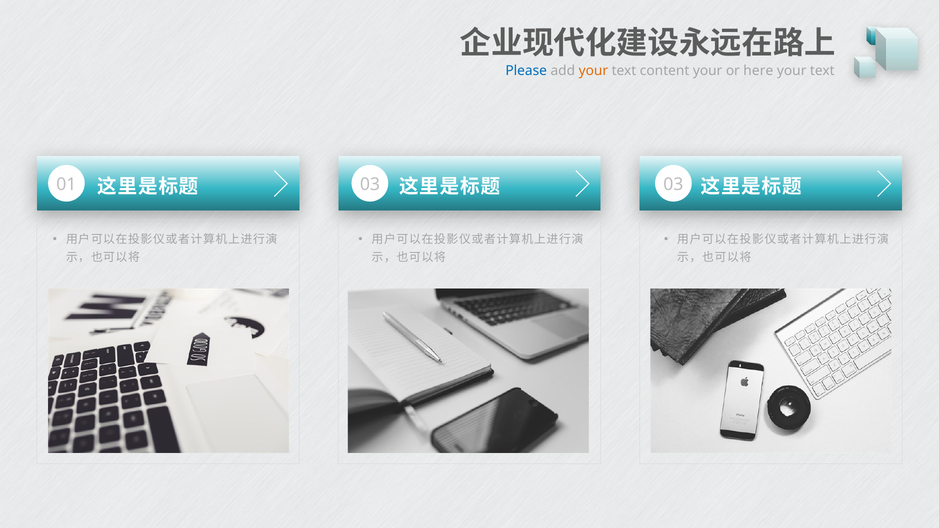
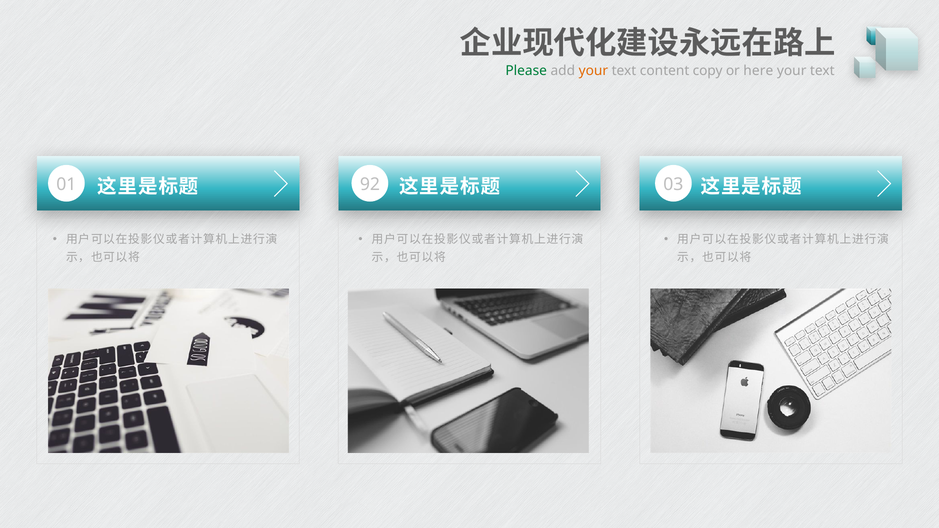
Please colour: blue -> green (526, 71)
content your: your -> copy (708, 71)
01 03: 03 -> 92 (370, 184)
